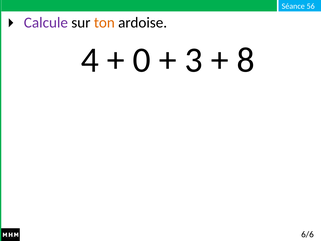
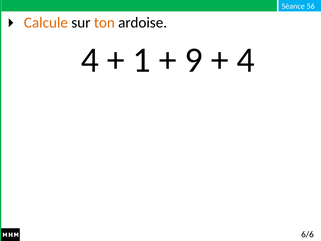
Calcule colour: purple -> orange (46, 23)
0: 0 -> 1 (142, 60)
3: 3 -> 9 (194, 60)
8: 8 -> 4 (246, 60)
